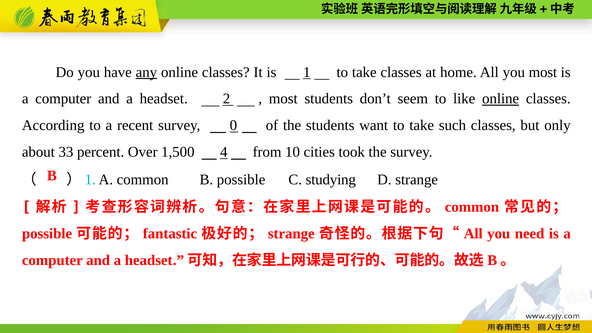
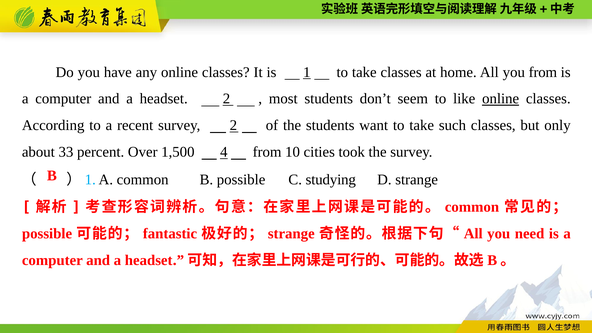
any underline: present -> none (146, 72)
you most: most -> from (543, 72)
survey 0: 0 -> 2 (233, 125)
